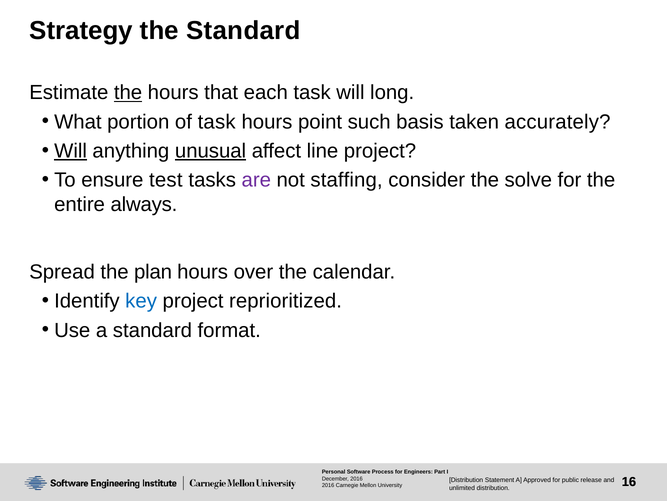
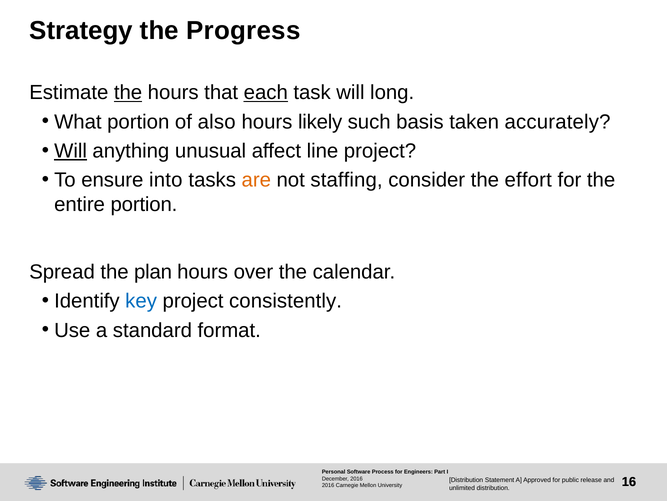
the Standard: Standard -> Progress (243, 31)
each underline: none -> present (266, 93)
of task: task -> also (217, 122)
point: point -> likely (320, 122)
unusual underline: present -> none (211, 151)
test: test -> into (166, 180)
are colour: purple -> orange (256, 180)
solve: solve -> effort (528, 180)
entire always: always -> portion (144, 204)
reprioritized: reprioritized -> consistently (286, 301)
